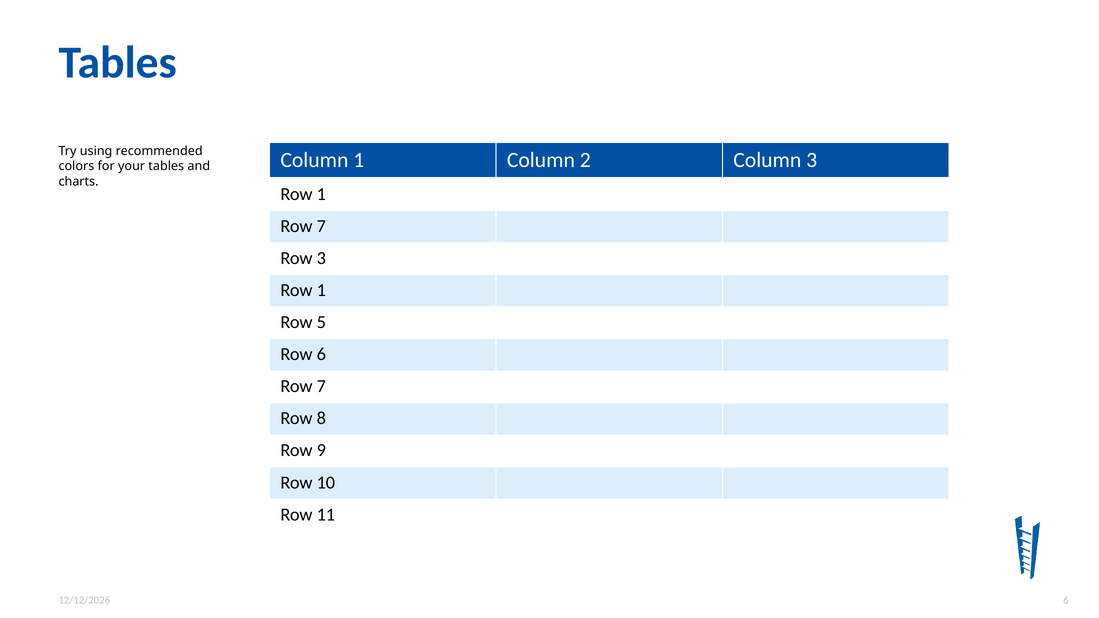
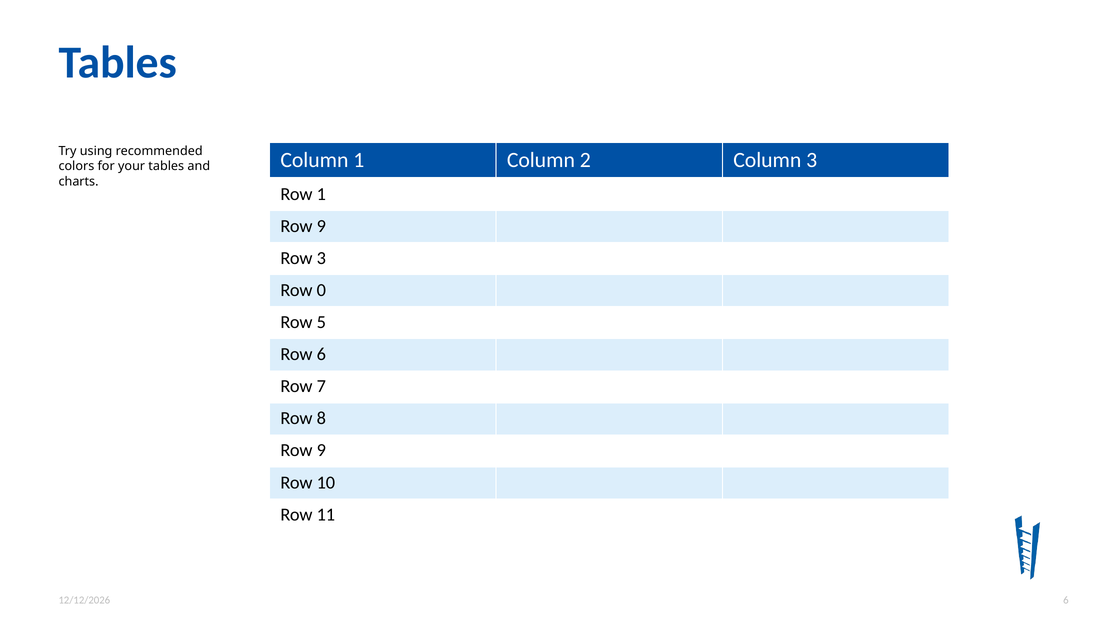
7: 7 -> 9 (321, 226)
1: 1 -> 0 (321, 290)
